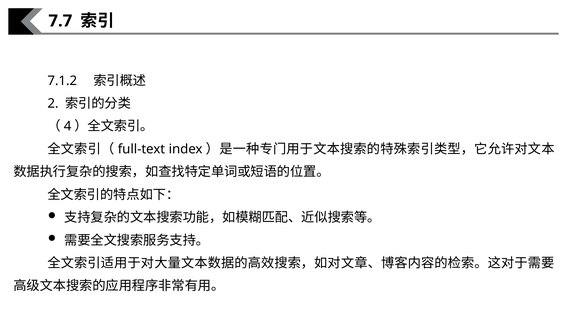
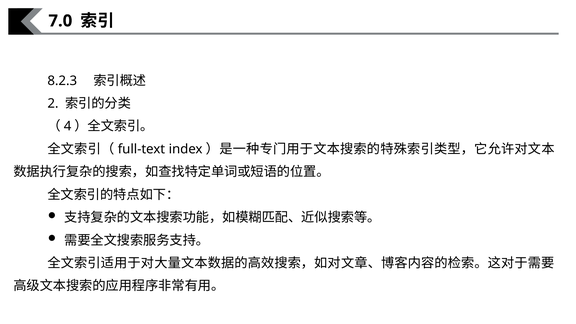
7.7: 7.7 -> 7.0 (60, 21)
7.1.2: 7.1.2 -> 8.2.3 (62, 81)
